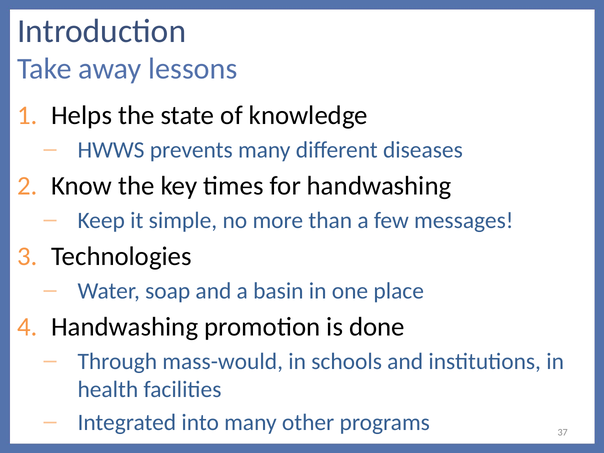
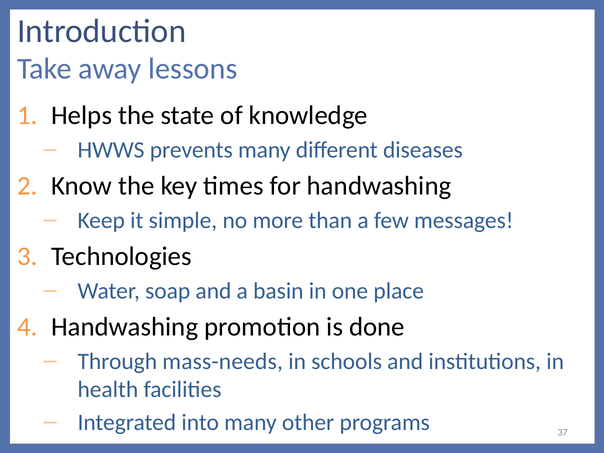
mass-would: mass-would -> mass-needs (223, 361)
